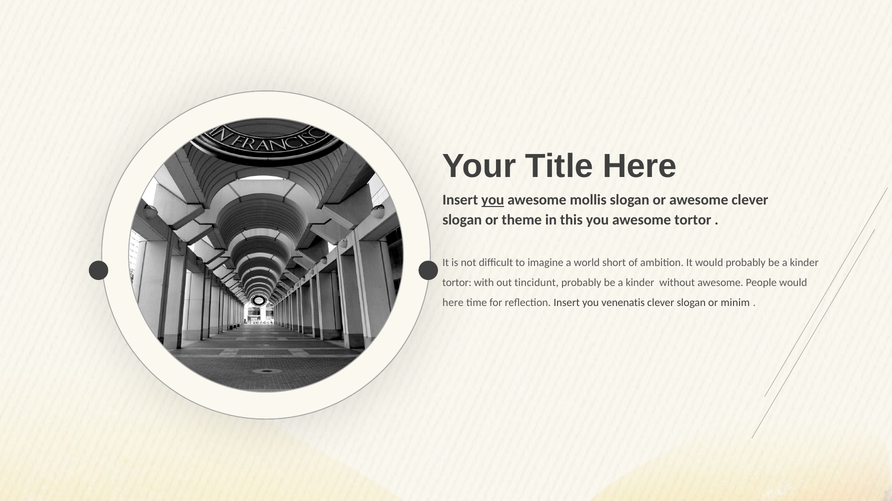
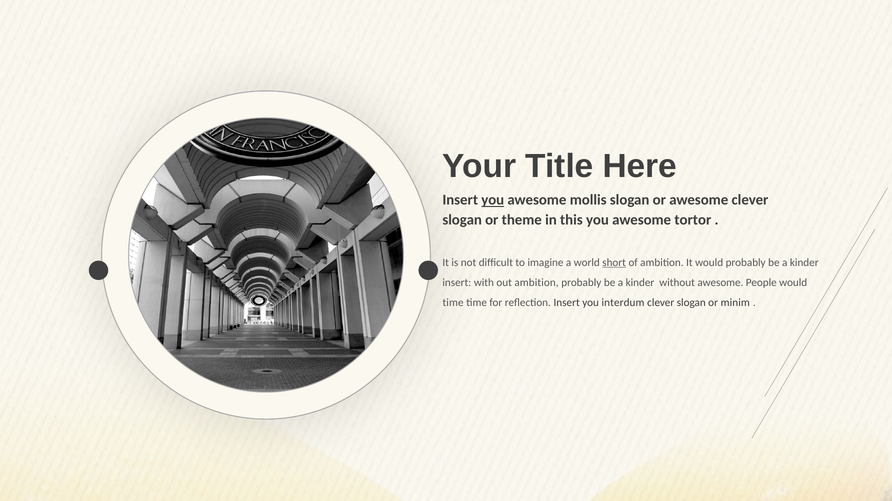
short underline: none -> present (614, 263)
tortor: tortor -> insert (457, 283)
out tincidunt: tincidunt -> ambition (537, 283)
here: here -> time (453, 303)
venenatis: venenatis -> interdum (623, 303)
